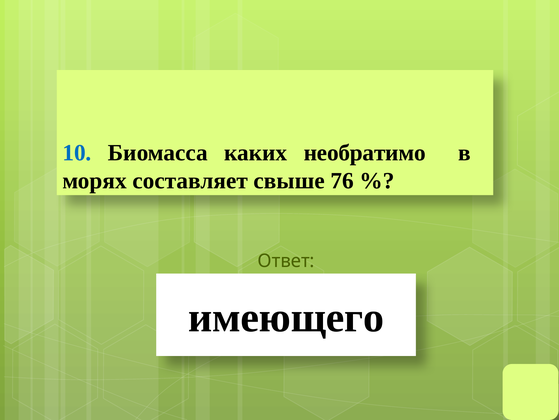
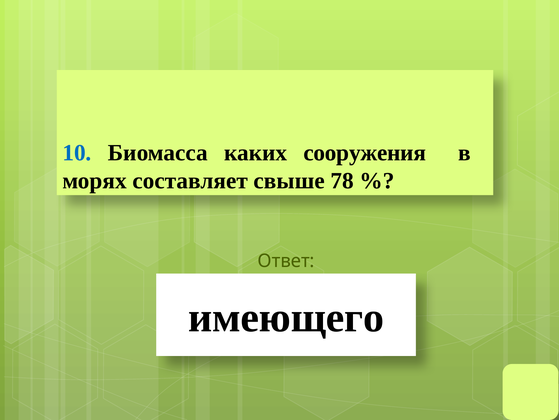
необратимо: необратимо -> сооружения (365, 152)
76: 76 -> 78 (342, 180)
